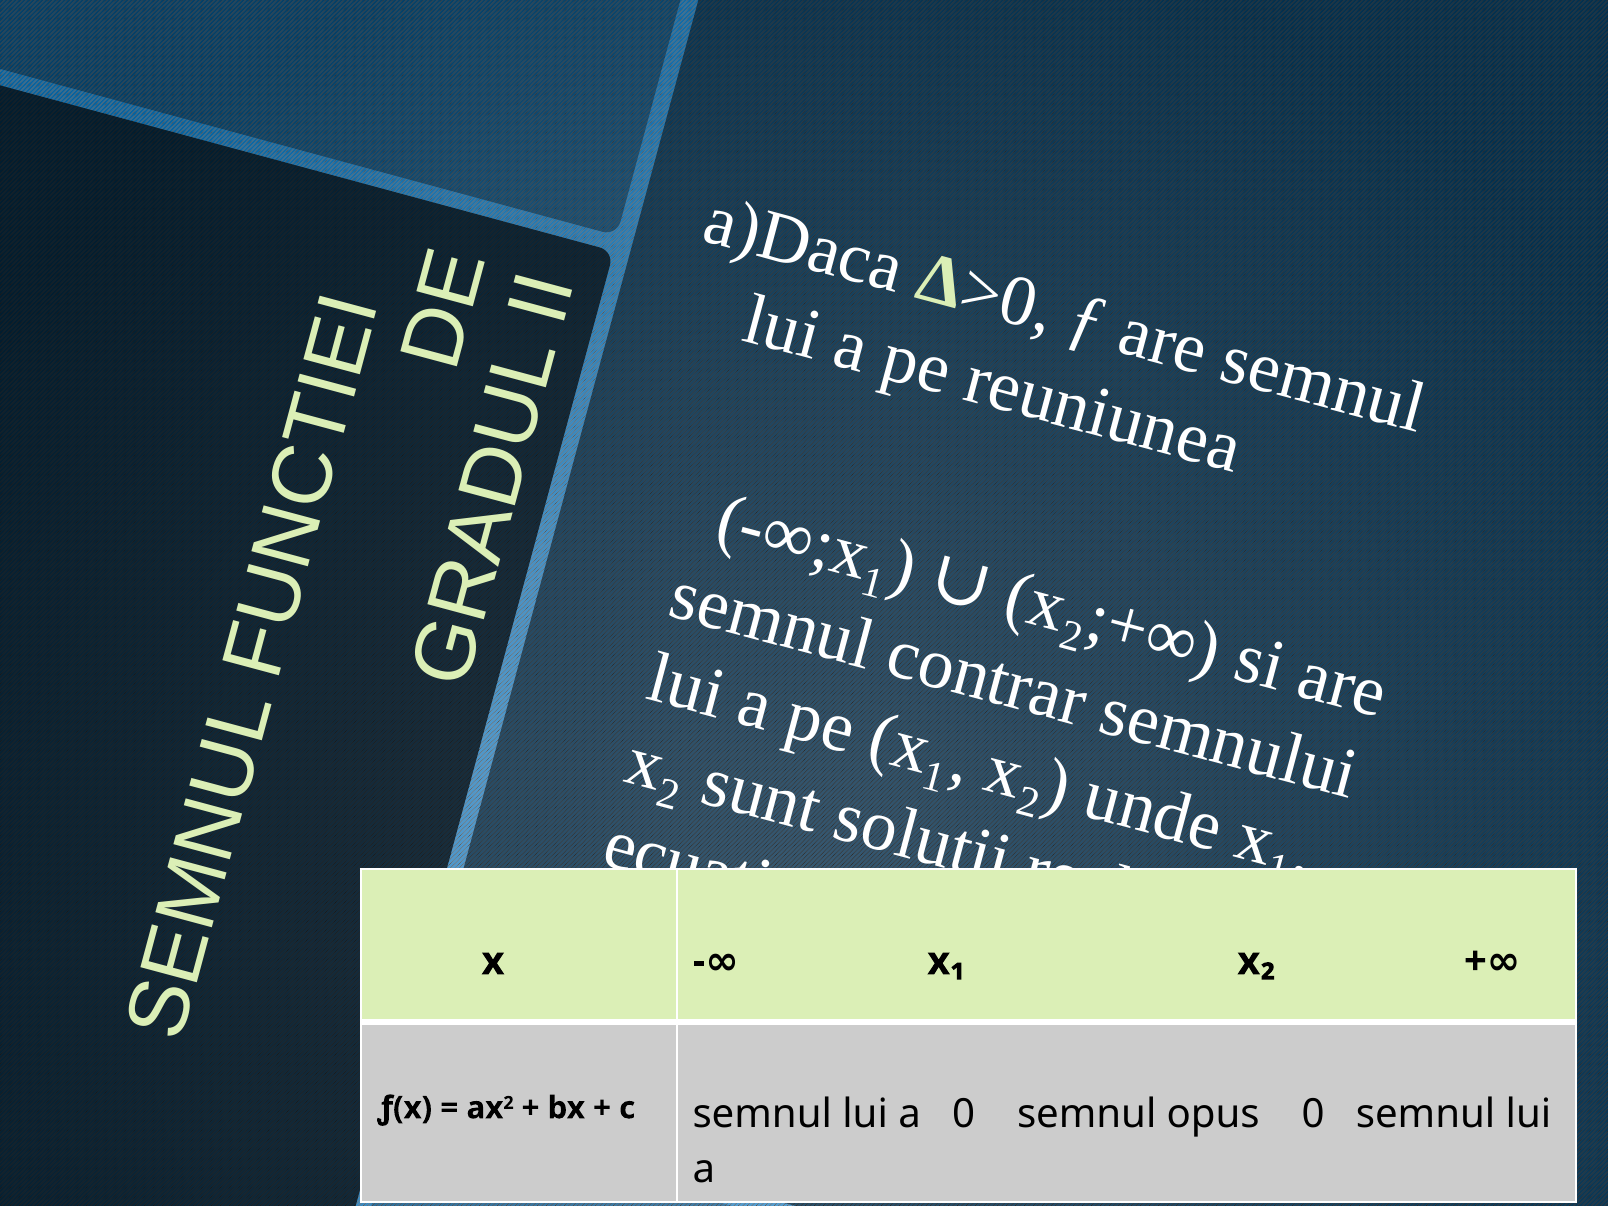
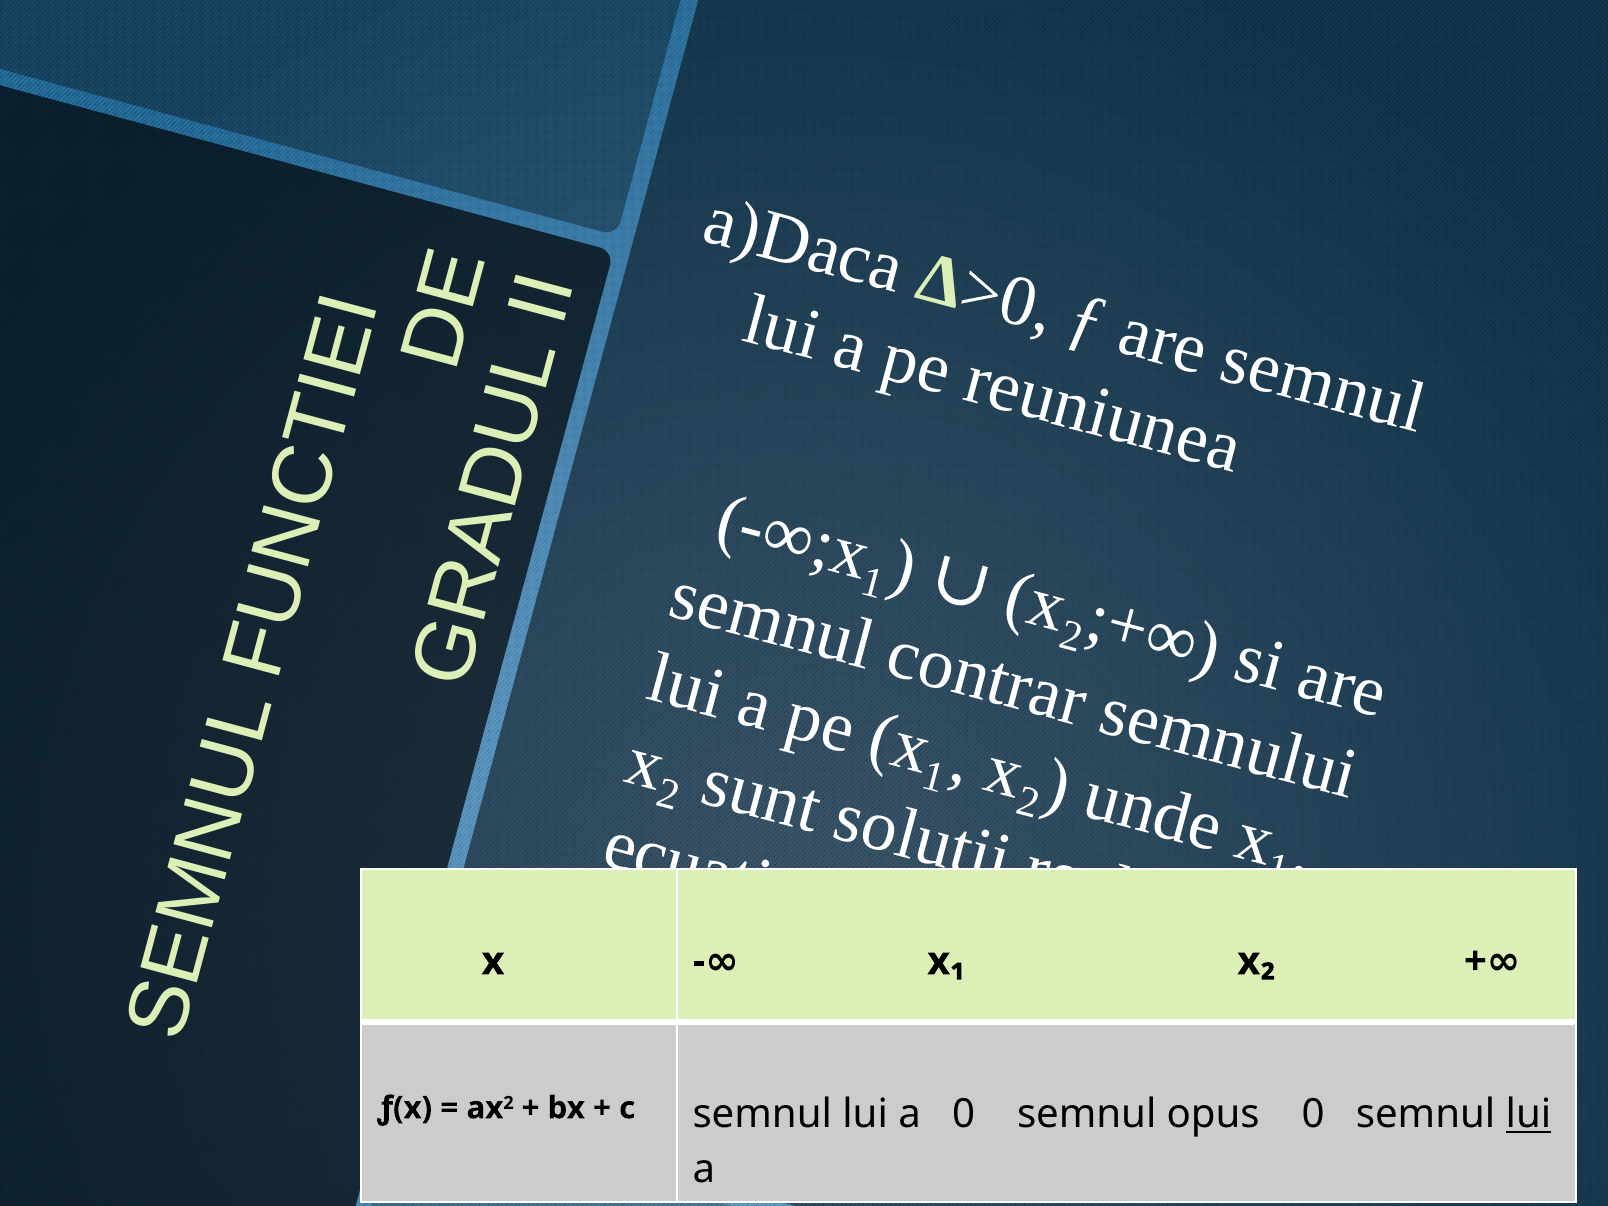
lui underline: none -> present (1528, 1114)
